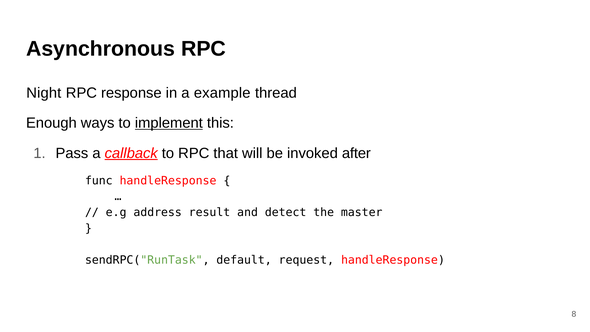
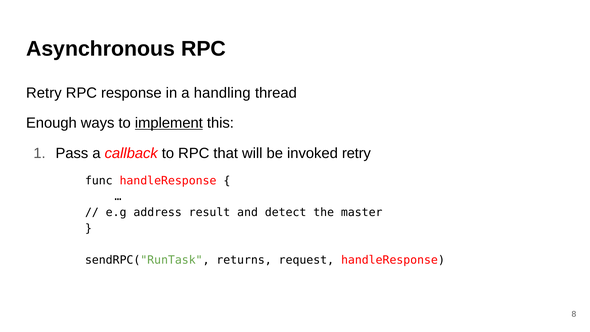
Night: Night -> Retry (44, 93)
example: example -> handling (222, 93)
callback underline: present -> none (131, 153)
invoked after: after -> retry (356, 153)
default: default -> returns (244, 260)
